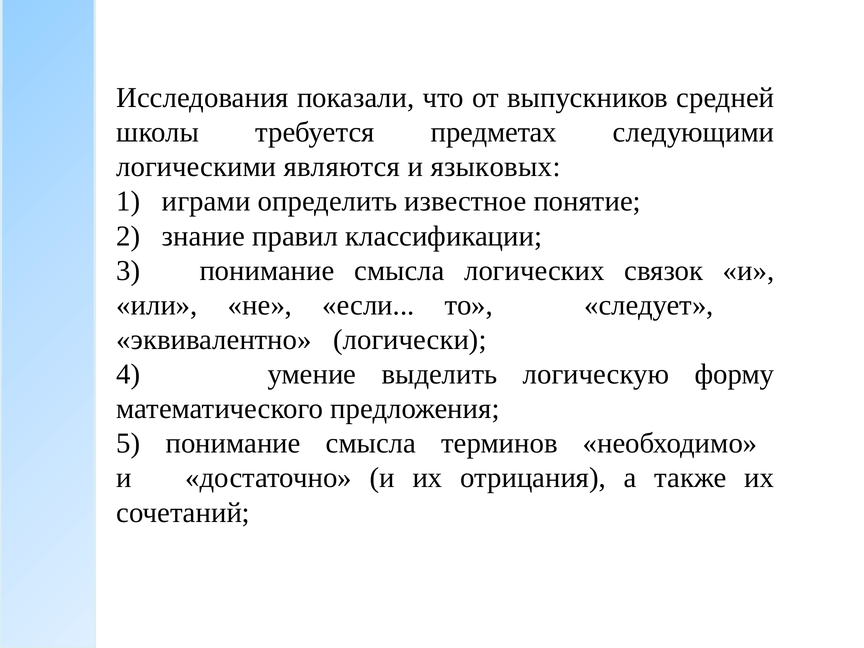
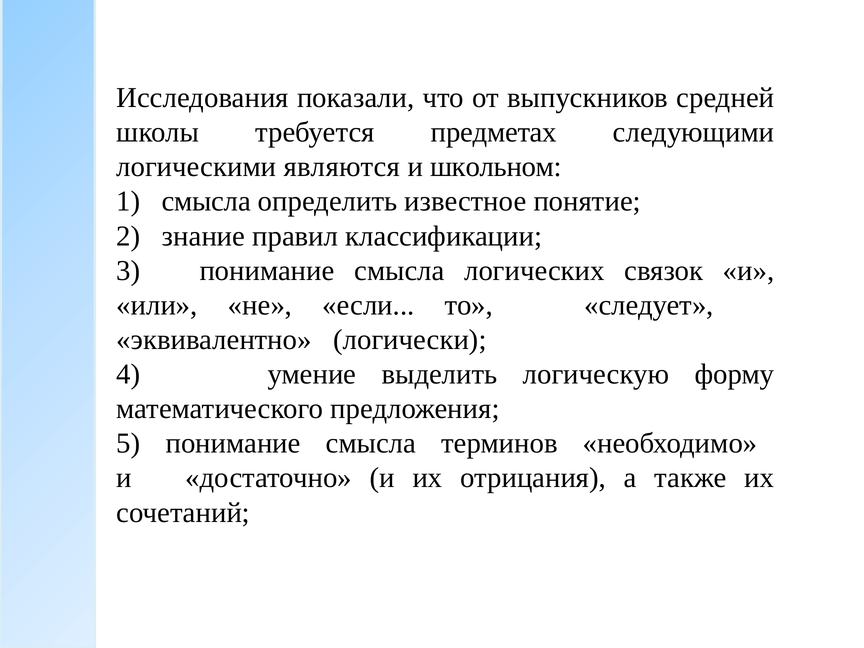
языковых: языковых -> школьном (496, 167)
1 играми: играми -> смысла (206, 201)
